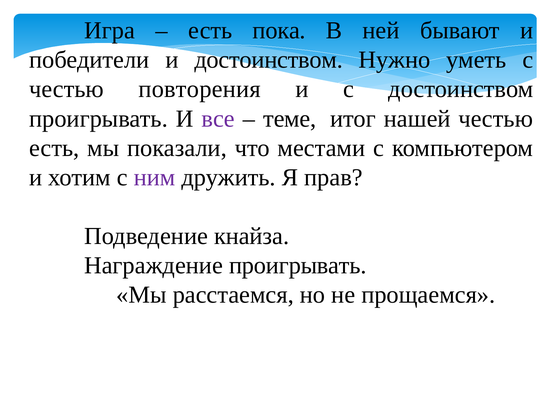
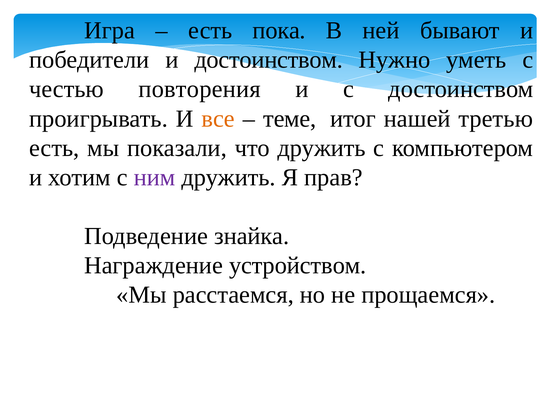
все colour: purple -> orange (218, 118)
нашей честью: честью -> третью (496, 118)
что местами: местами -> дружить (321, 148)
кнайза: кнайза -> знайка (252, 236)
Награждение проигрывать: проигрывать -> устройством (298, 265)
